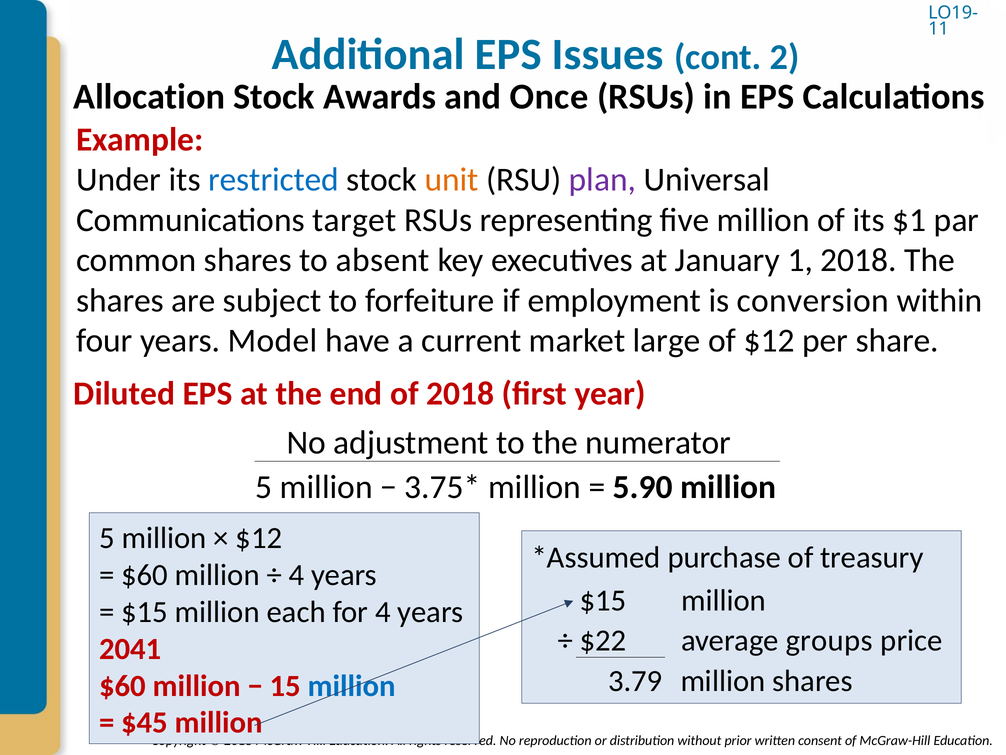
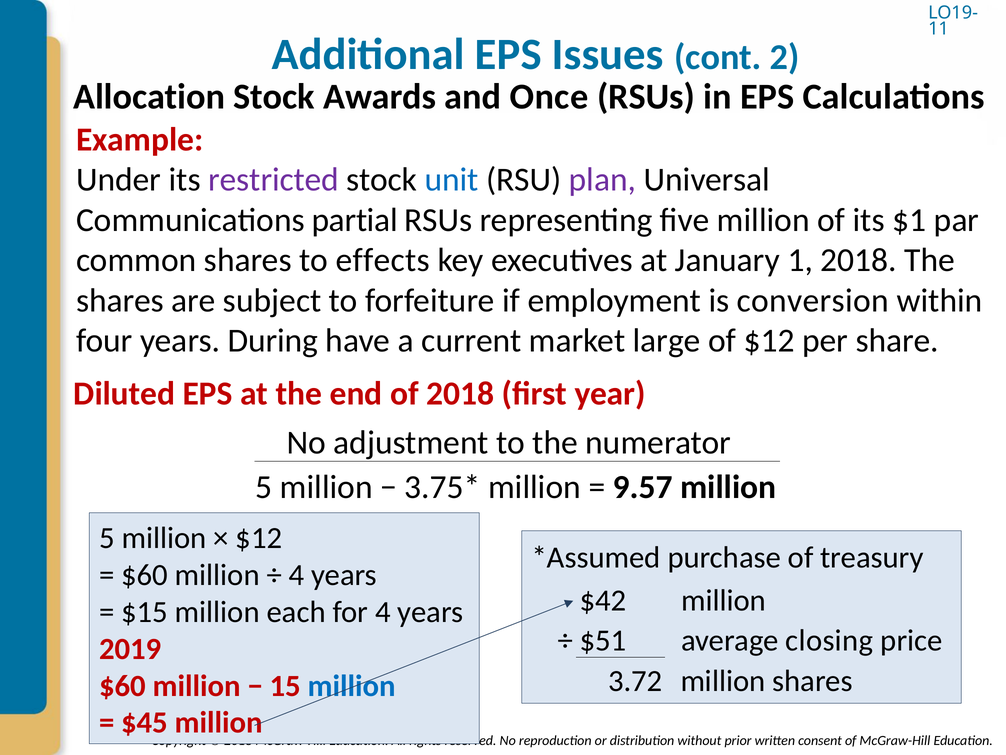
restricted colour: blue -> purple (274, 180)
unit colour: orange -> blue (452, 180)
target: target -> partial (355, 220)
absent: absent -> effects (383, 260)
Model: Model -> During (273, 341)
5.90: 5.90 -> 9.57 (643, 487)
$15: $15 -> $42 (603, 600)
$22: $22 -> $51 (603, 640)
groups: groups -> closing (829, 640)
2041: 2041 -> 2019 (130, 649)
3.79: 3.79 -> 3.72 (635, 681)
